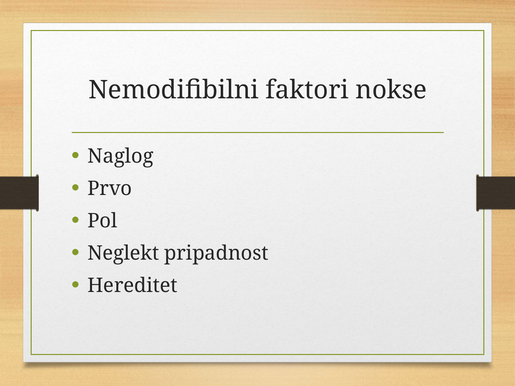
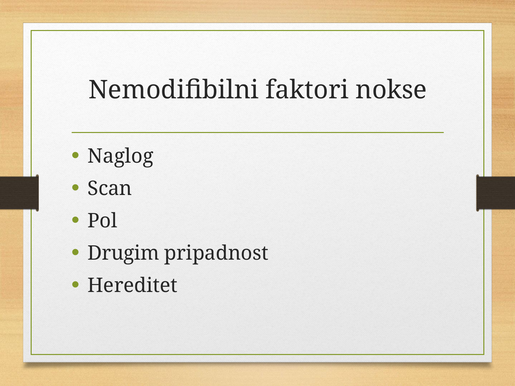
Prvo: Prvo -> Scan (110, 189)
Neglekt: Neglekt -> Drugim (123, 253)
